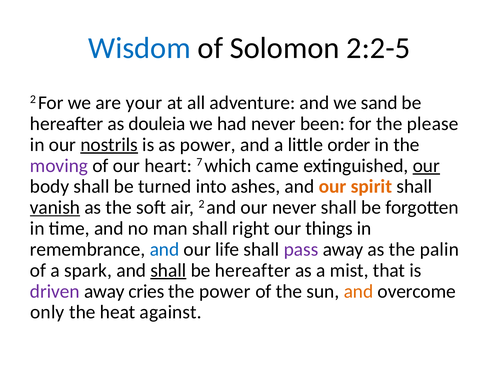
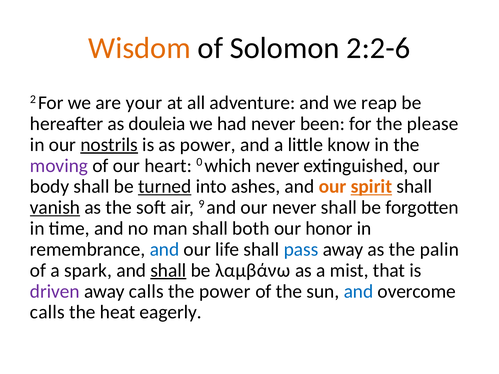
Wisdom colour: blue -> orange (140, 48)
2:2-5: 2:2-5 -> 2:2-6 (378, 48)
sand: sand -> reap (379, 103)
order: order -> know (349, 145)
7: 7 -> 0 (199, 162)
which came: came -> never (277, 166)
our underline: present -> none (426, 166)
turned underline: none -> present (165, 187)
spirit underline: none -> present (371, 187)
air 2: 2 -> 9 (202, 204)
right: right -> both (251, 229)
things: things -> honor (329, 229)
pass colour: purple -> blue (301, 250)
hereafter: hereafter -> λαμβάνω (253, 271)
away cries: cries -> calls (146, 291)
and colour: orange -> blue (359, 291)
only: only -> calls (47, 312)
against: against -> eagerly (171, 312)
